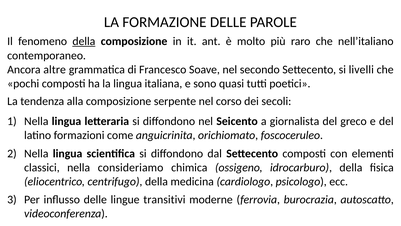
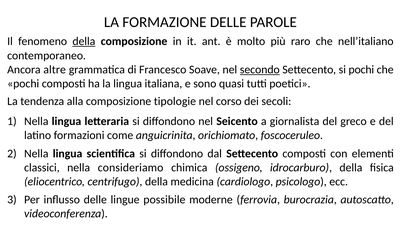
secondo underline: none -> present (260, 69)
si livelli: livelli -> pochi (361, 69)
serpente: serpente -> tipologie (175, 101)
transitivi: transitivi -> possibile (164, 199)
